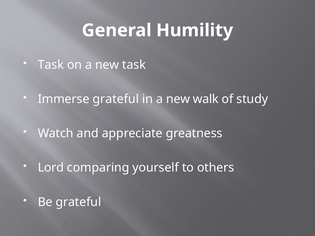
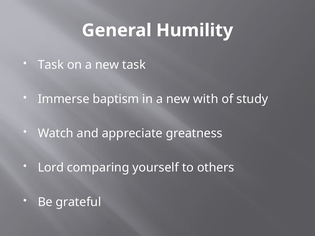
Immerse grateful: grateful -> baptism (116, 99)
walk: walk -> with (206, 99)
